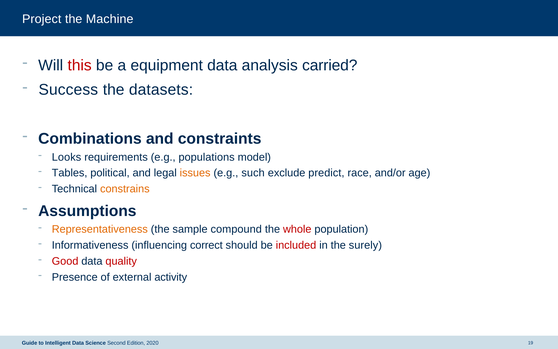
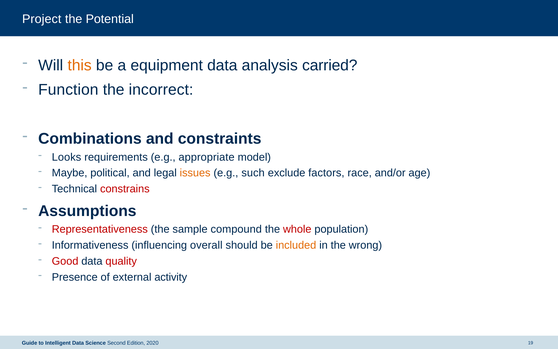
Machine: Machine -> Potential (110, 19)
this colour: red -> orange (80, 65)
Success: Success -> Function (68, 90)
datasets: datasets -> incorrect (161, 90)
populations: populations -> appropriate (207, 157)
Tables: Tables -> Maybe (70, 173)
predict: predict -> factors (326, 173)
constrains colour: orange -> red (125, 189)
Representativeness colour: orange -> red (100, 229)
correct: correct -> overall (206, 245)
included colour: red -> orange (296, 245)
surely: surely -> wrong (365, 245)
